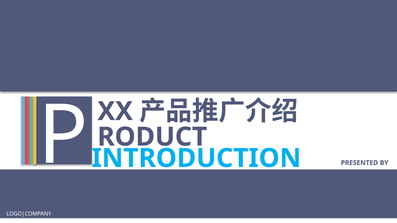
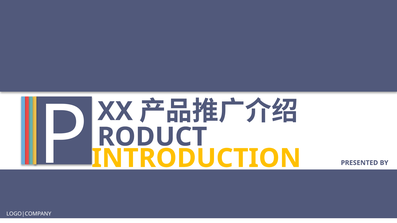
INTRODUCTION colour: light blue -> yellow (196, 158)
